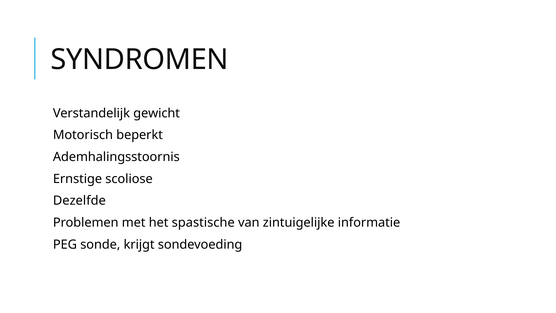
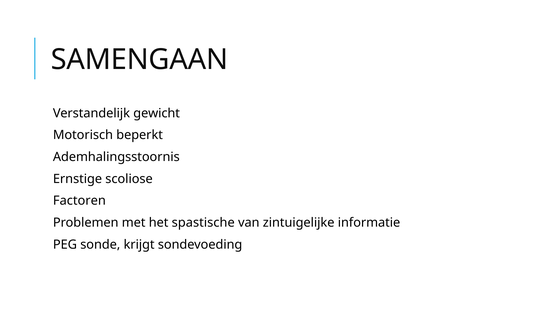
SYNDROMEN: SYNDROMEN -> SAMENGAAN (140, 60)
Dezelfde: Dezelfde -> Factoren (79, 201)
